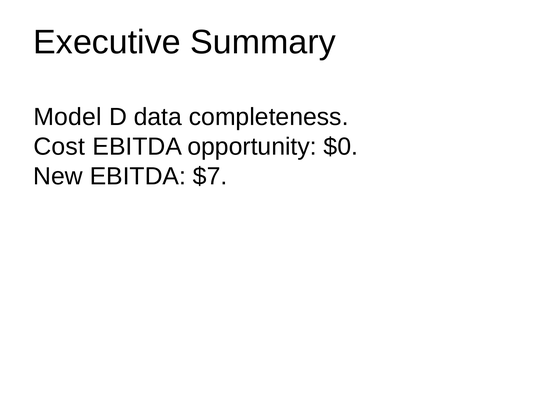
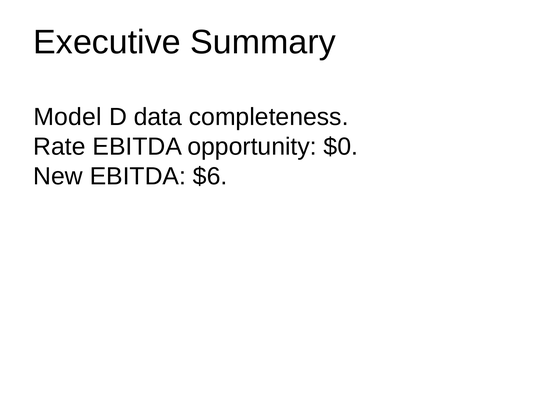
Cost: Cost -> Rate (59, 147)
$7: $7 -> $6 (210, 176)
